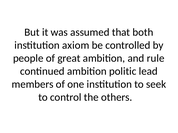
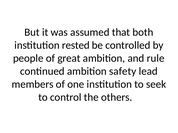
axiom: axiom -> rested (76, 45)
politic: politic -> safety (123, 72)
